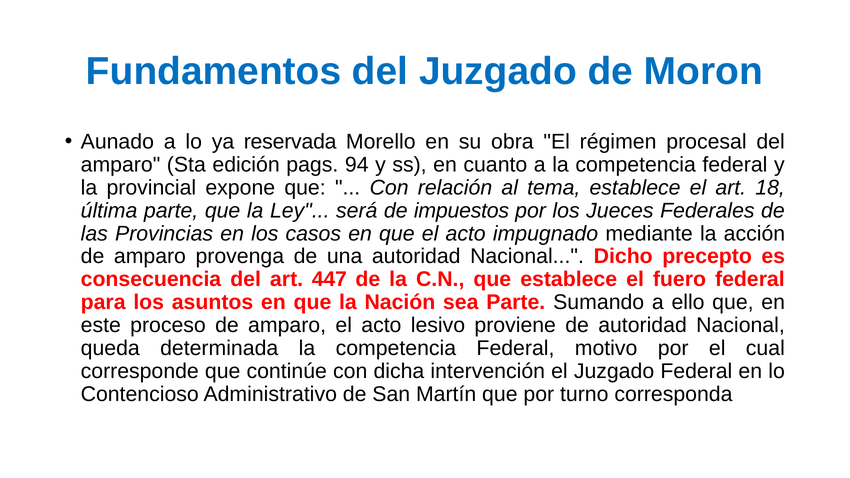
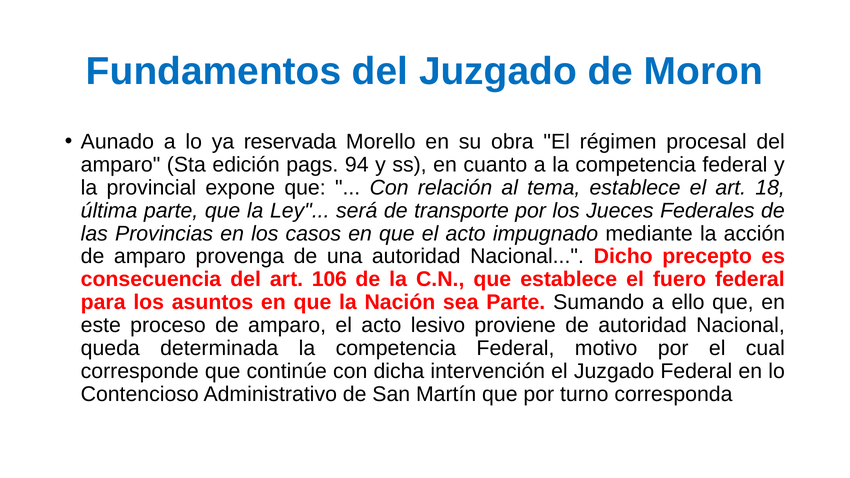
impuestos: impuestos -> transporte (461, 211)
447: 447 -> 106 (329, 279)
